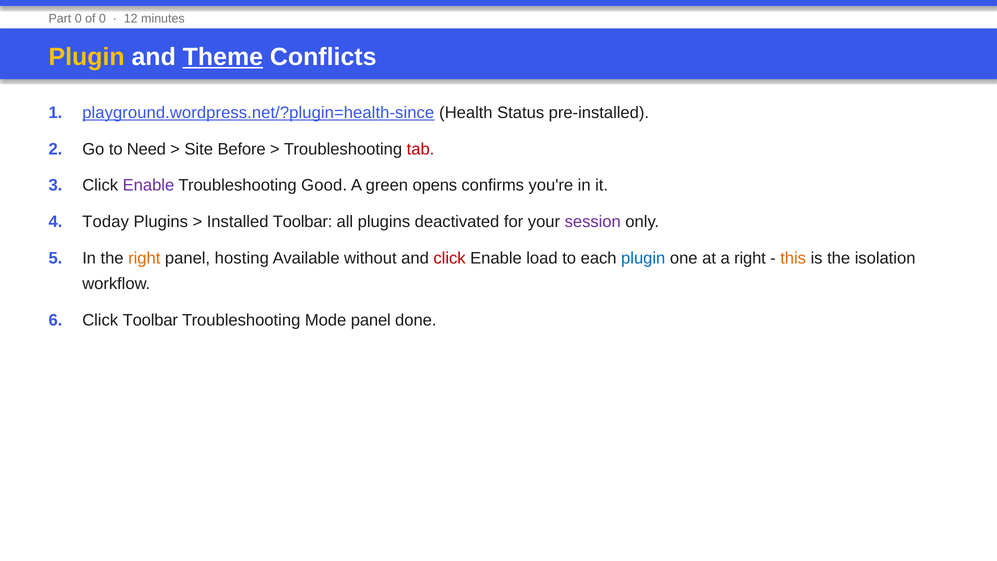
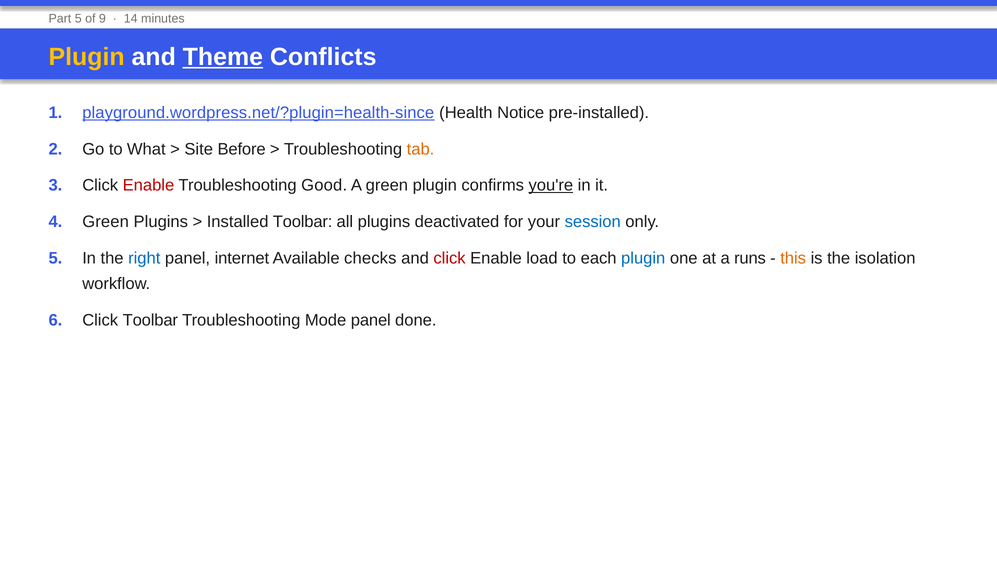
Part 0: 0 -> 5 (78, 19)
of 0: 0 -> 9 (102, 19)
12: 12 -> 14 (131, 19)
Status: Status -> Notice (521, 113)
Need: Need -> What (146, 149)
tab colour: red -> orange (421, 149)
Enable colour: purple -> red (148, 185)
green opens: opens -> plugin (435, 185)
you're underline: none -> present (551, 185)
4 Today: Today -> Green (106, 222)
session colour: purple -> blue (593, 222)
right colour: orange -> blue (144, 258)
hosting: hosting -> internet (242, 258)
without: without -> checks (370, 258)
a right: right -> runs (750, 258)
